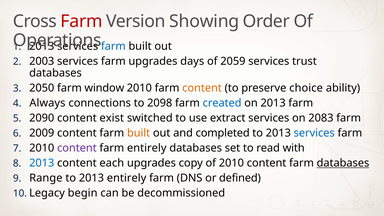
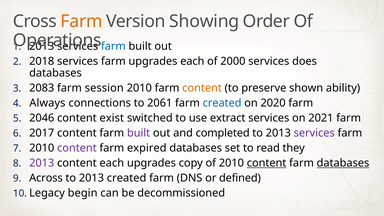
Farm colour: red -> orange (82, 21)
2003: 2003 -> 2018 (42, 61)
upgrades days: days -> each (192, 61)
2059: 2059 -> 2000 (233, 61)
trust: trust -> does (305, 61)
2050: 2050 -> 2083 (42, 88)
window: window -> session (104, 88)
choice: choice -> shown (306, 88)
2098: 2098 -> 2061 (160, 103)
on 2013: 2013 -> 2020 (273, 103)
2090: 2090 -> 2046 (42, 118)
2083: 2083 -> 2021 (321, 118)
2009: 2009 -> 2017 (42, 133)
built colour: orange -> purple (139, 133)
services colour: blue -> purple (314, 133)
farm entirely: entirely -> expired (147, 148)
with: with -> they (294, 148)
2013 colour: blue -> purple (42, 163)
content underline: none -> present (267, 163)
Range: Range -> Across (46, 178)
2013 entirely: entirely -> created (127, 178)
